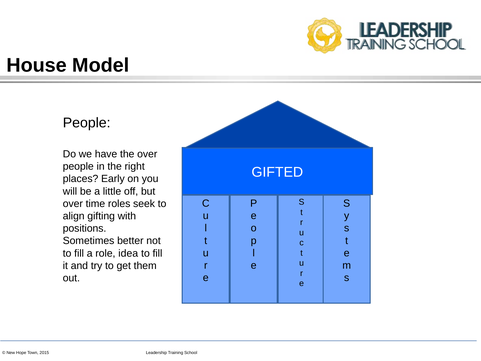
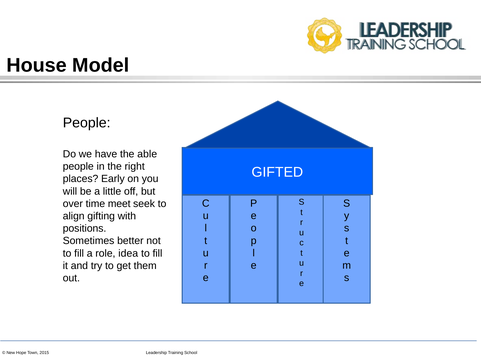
the over: over -> able (147, 154)
roles: roles -> meet (119, 204)
